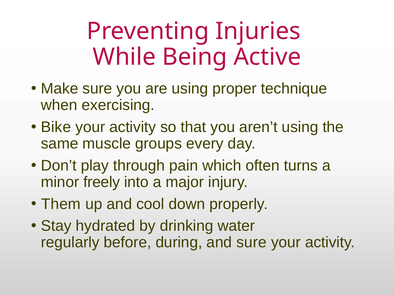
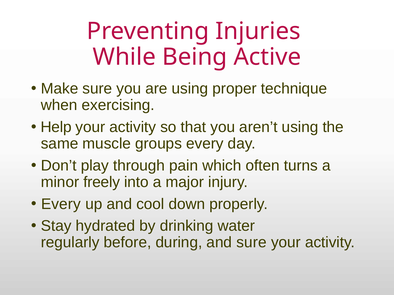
Bike: Bike -> Help (56, 127)
Them: Them -> Every (61, 204)
